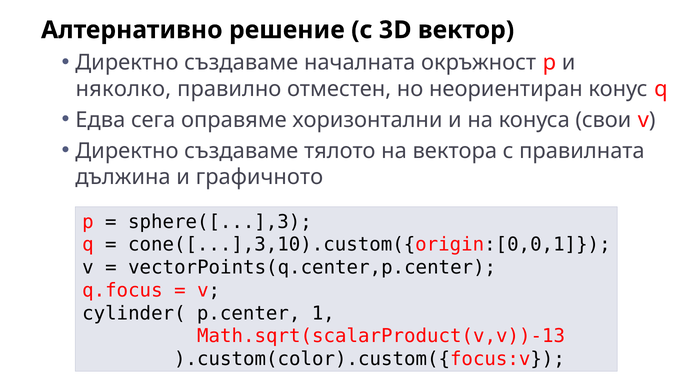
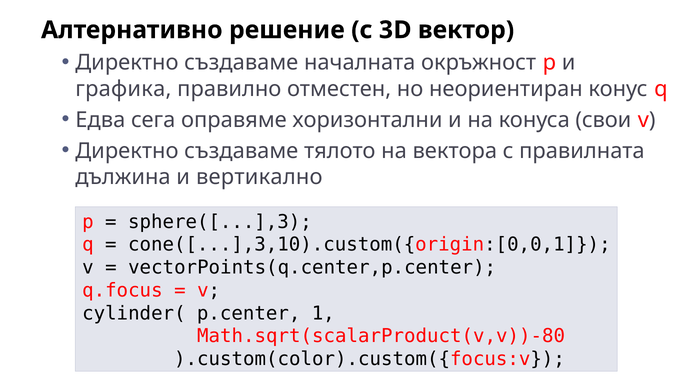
няколко: няколко -> графика (123, 89)
графичното: графичното -> вертикално (259, 177)
Math.sqrt(scalarProduct(v,v))-13: Math.sqrt(scalarProduct(v,v))-13 -> Math.sqrt(scalarProduct(v,v))-80 (381, 336)
